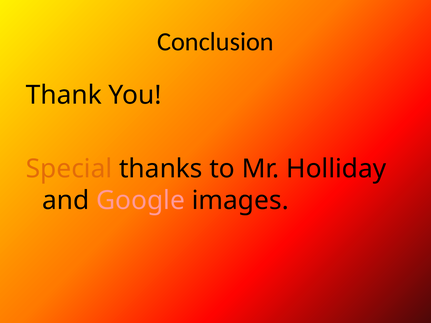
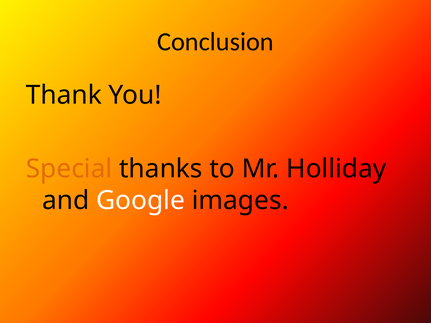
Google colour: pink -> white (141, 201)
